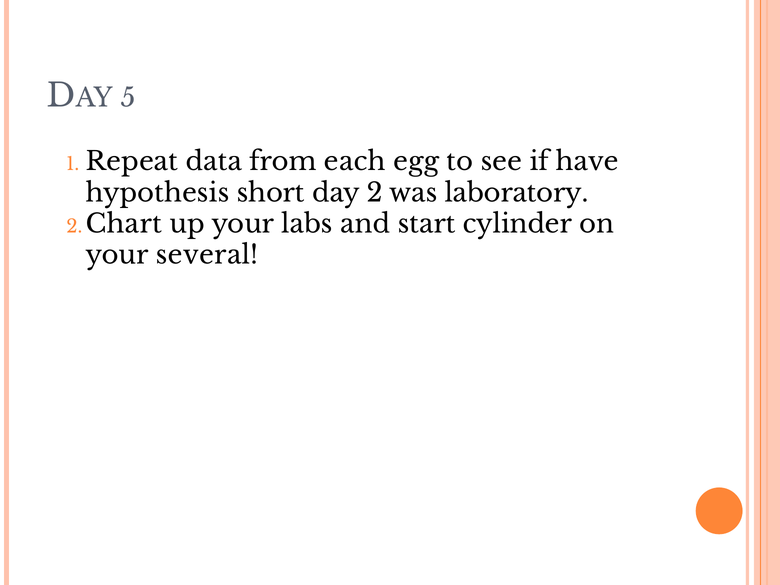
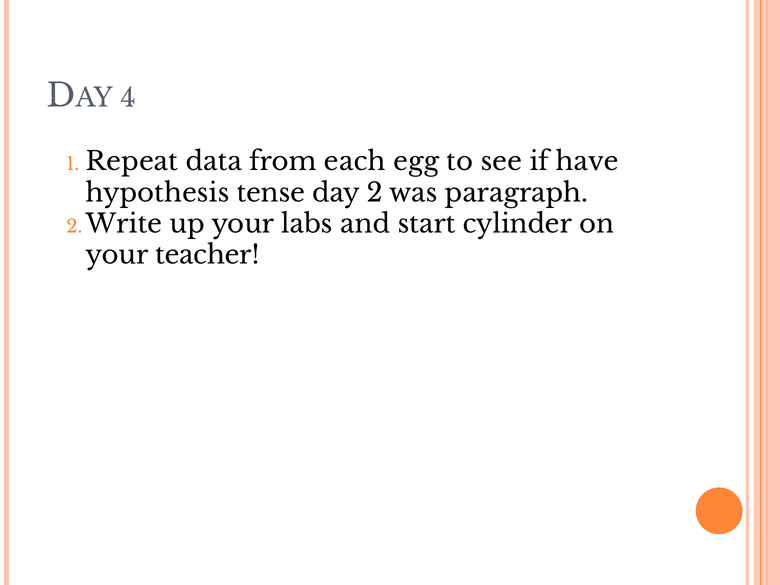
5: 5 -> 4 (128, 98)
short: short -> tense (271, 193)
laboratory: laboratory -> paragraph (517, 193)
Chart: Chart -> Write (124, 224)
several: several -> teacher (207, 255)
